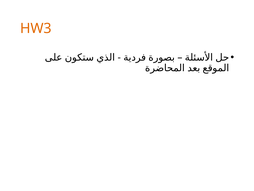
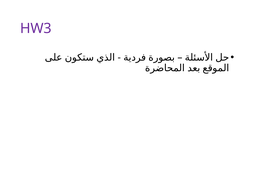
HW3 colour: orange -> purple (36, 28)
